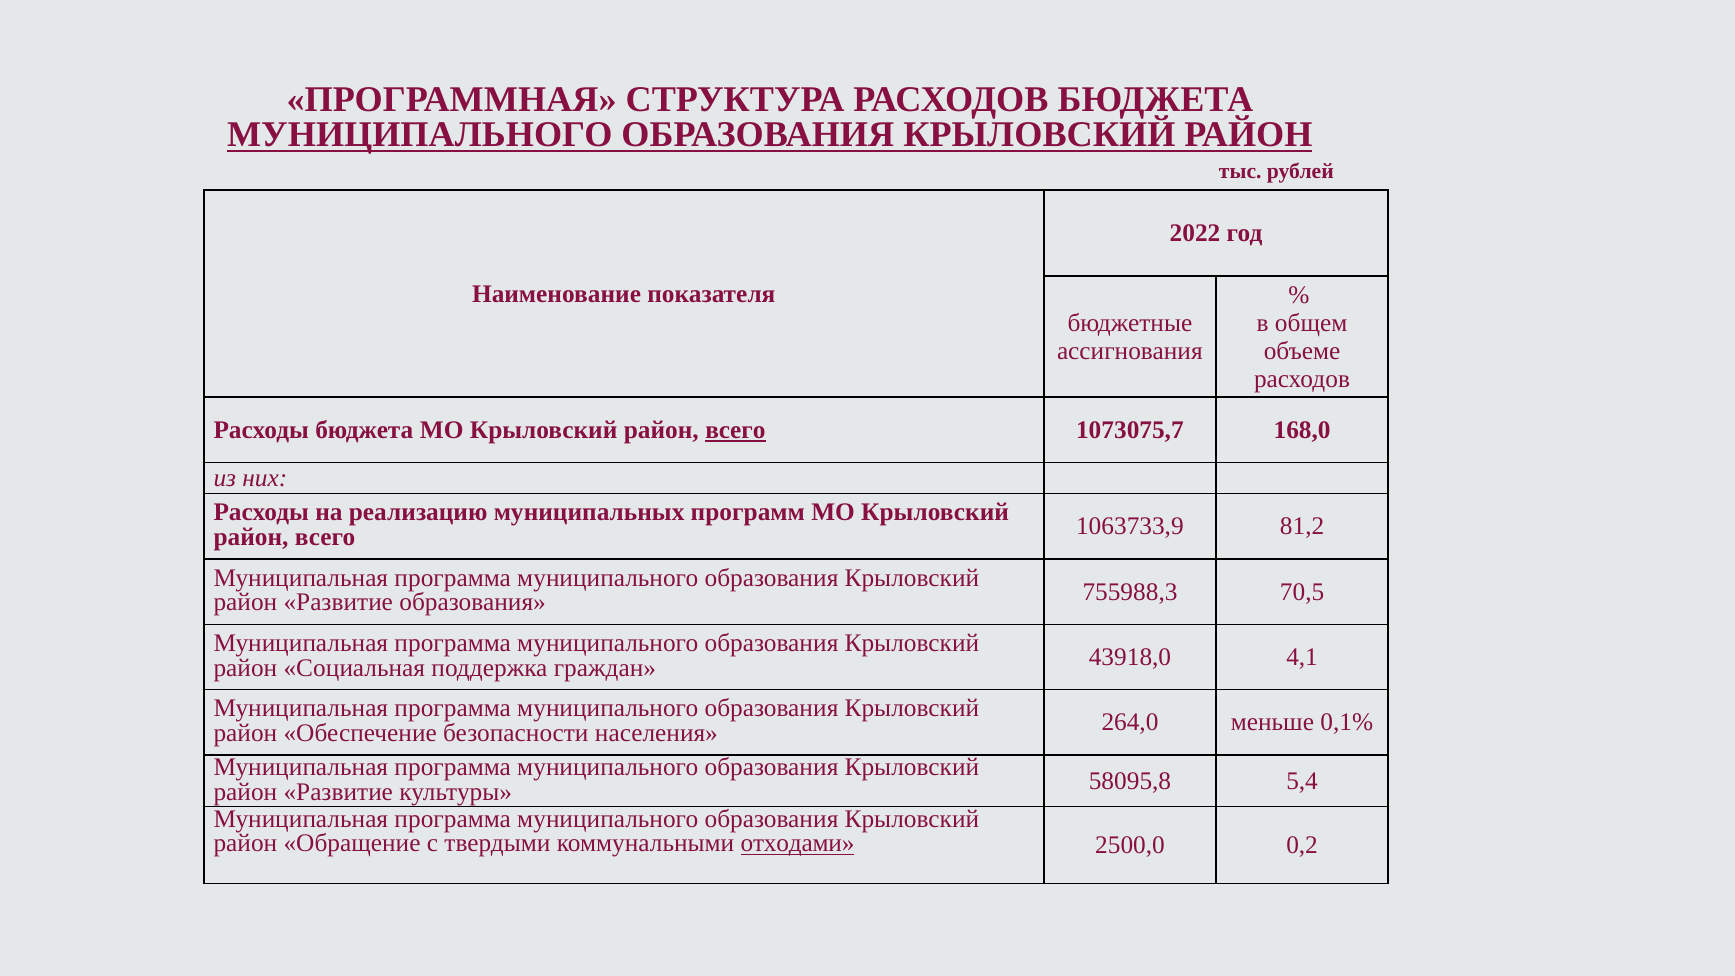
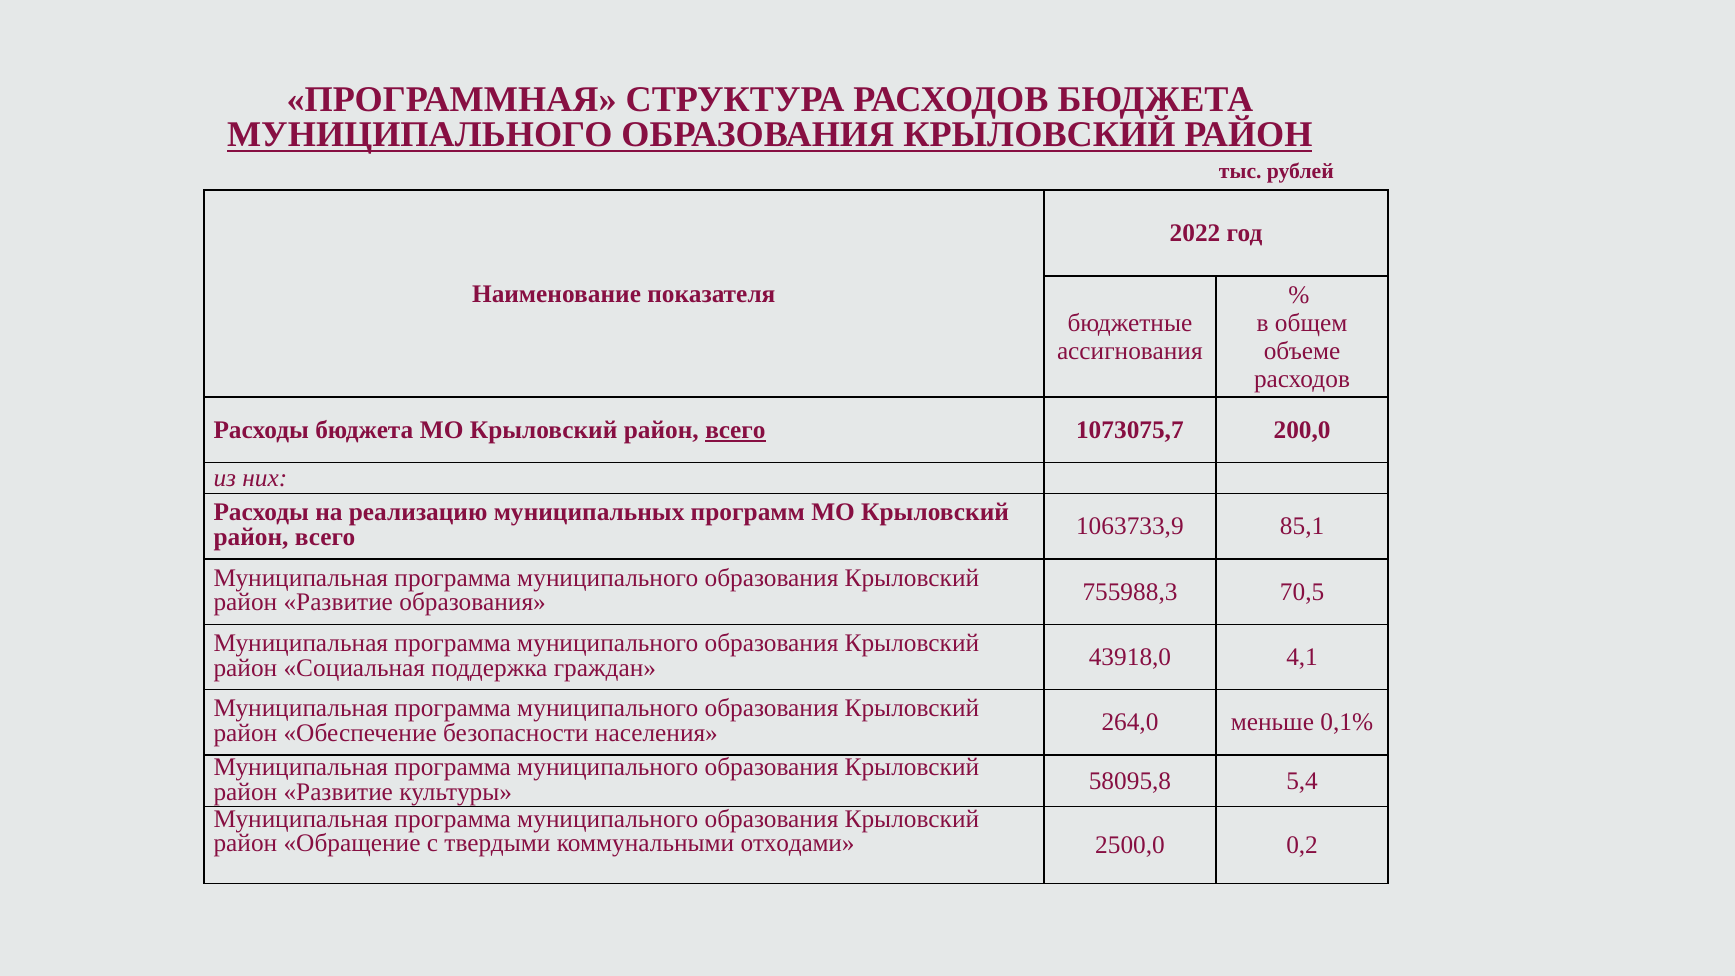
168,0: 168,0 -> 200,0 (1302, 430)
81,2: 81,2 -> 85,1 (1302, 526)
отходами underline: present -> none (798, 844)
